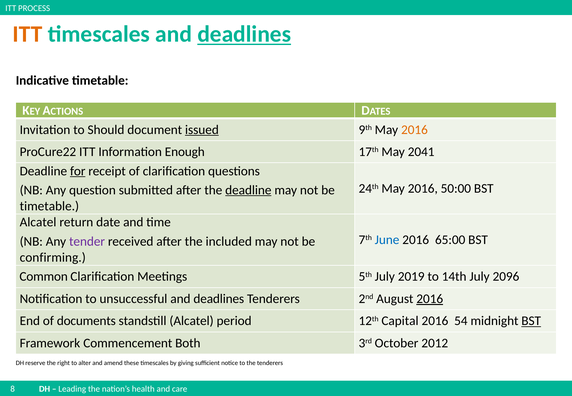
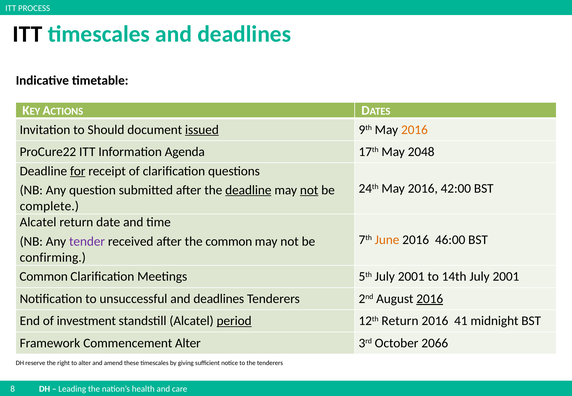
ITT colour: orange -> black (27, 34)
deadlines underline: present -> none (244, 34)
Enough: Enough -> Agenda (185, 152)
2041: 2041 -> 2048 (421, 152)
50:00: 50:00 -> 42:00 (456, 189)
not underline: none -> present (309, 190)
timetable: timetable -> complete (49, 206)
June colour: blue -> orange (387, 240)
65:00: 65:00 -> 46:00 (450, 240)
the included: included -> common (229, 241)
5th July 2019: 2019 -> 2001 (411, 277)
14th July 2096: 2096 -> 2001 (506, 277)
documents: documents -> investment (86, 321)
period underline: none -> present (234, 321)
12th Capital: Capital -> Return (400, 321)
54: 54 -> 41 (461, 321)
BST underline: present -> none (531, 321)
Commencement Both: Both -> Alter (188, 343)
2012: 2012 -> 2066 (435, 343)
